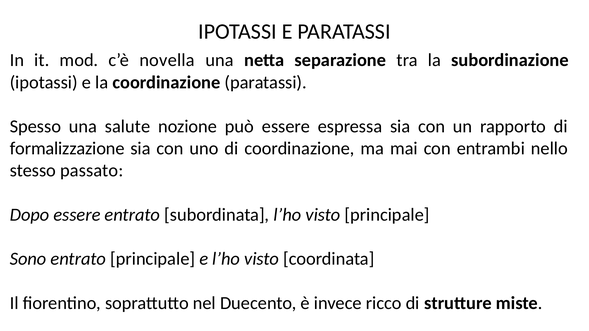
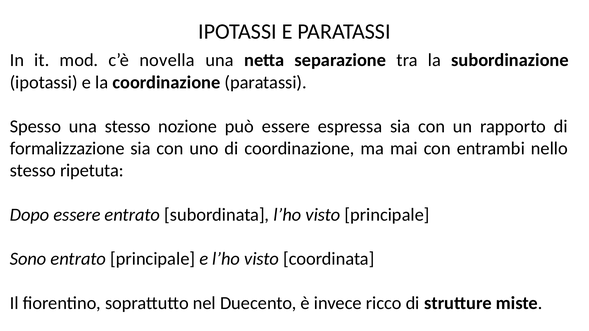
una salute: salute -> stesso (128, 127)
passato: passato -> ripetuta (92, 171)
